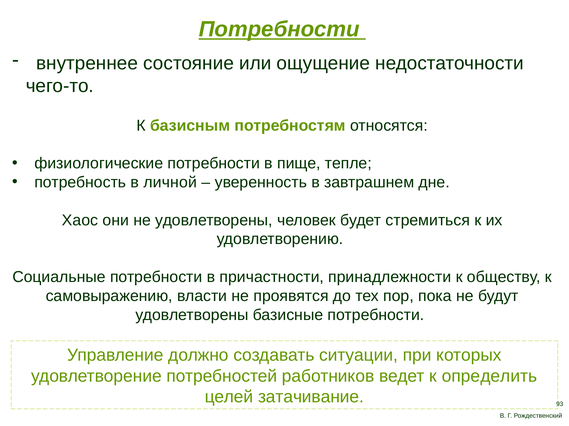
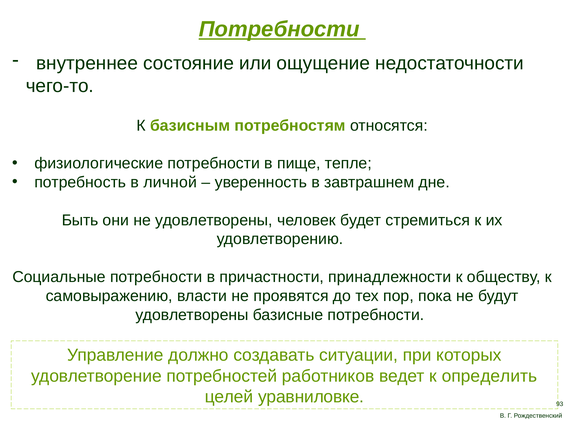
Хаос: Хаос -> Быть (80, 221)
затачивание: затачивание -> уравниловке (311, 398)
